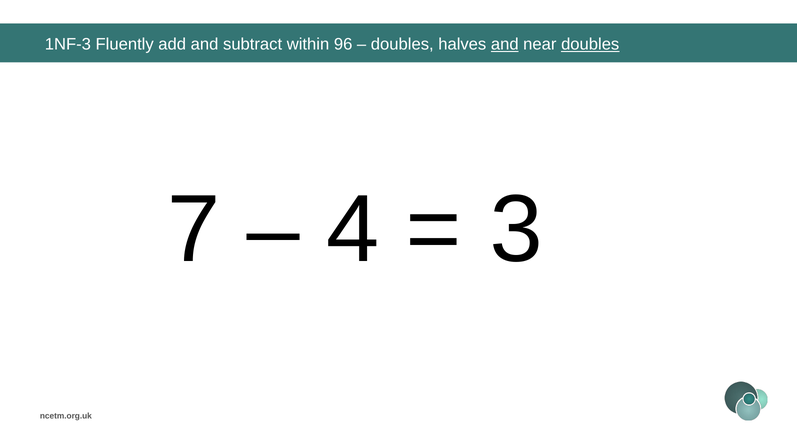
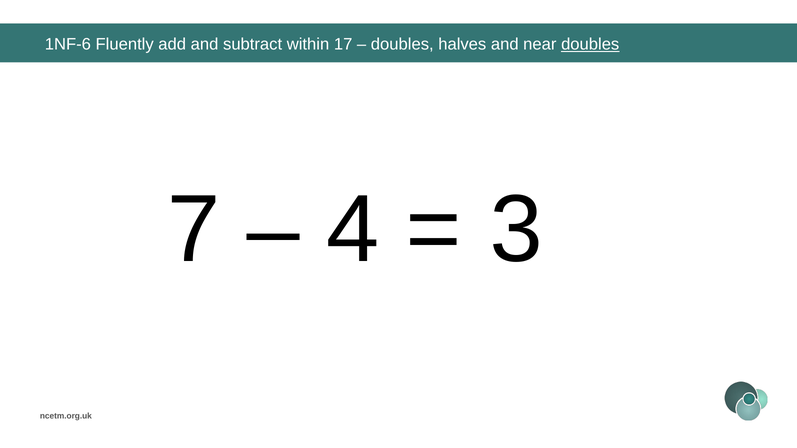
1NF-3: 1NF-3 -> 1NF-6 (68, 44)
96: 96 -> 17 (343, 44)
and underline: present -> none (505, 44)
